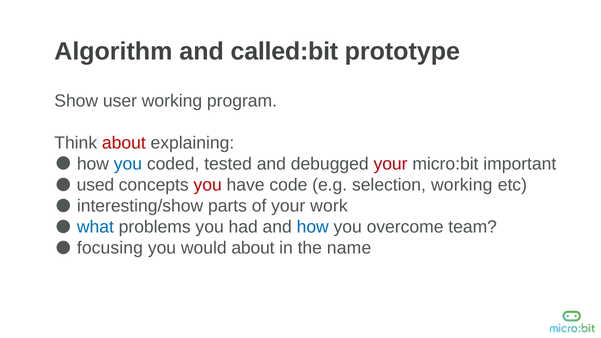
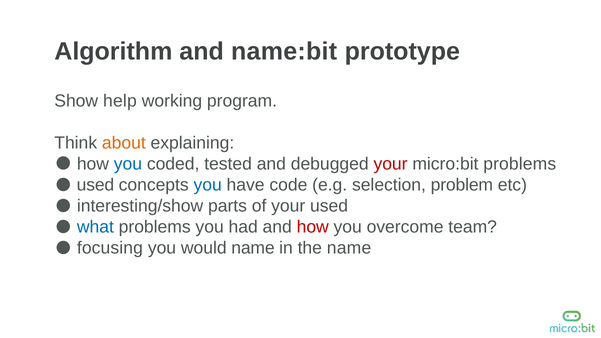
called:bit: called:bit -> name:bit (284, 52)
user: user -> help (120, 101)
about colour: red -> orange (124, 143)
micro:bit important: important -> problems (520, 164)
you colour: red -> blue (208, 185)
selection working: working -> problem (462, 185)
your work: work -> used (329, 206)
how colour: blue -> red (313, 227)
would about: about -> name (253, 248)
